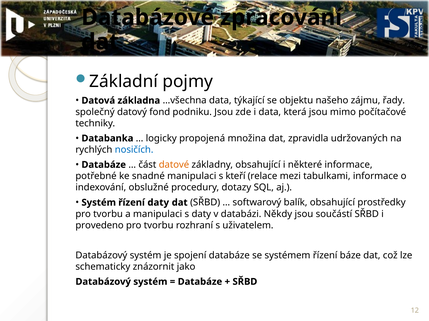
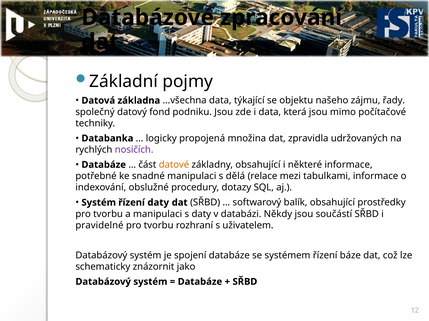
nosičích colour: blue -> purple (134, 150)
kteří: kteří -> dělá (235, 177)
provedeno: provedeno -> pravidelné (99, 226)
